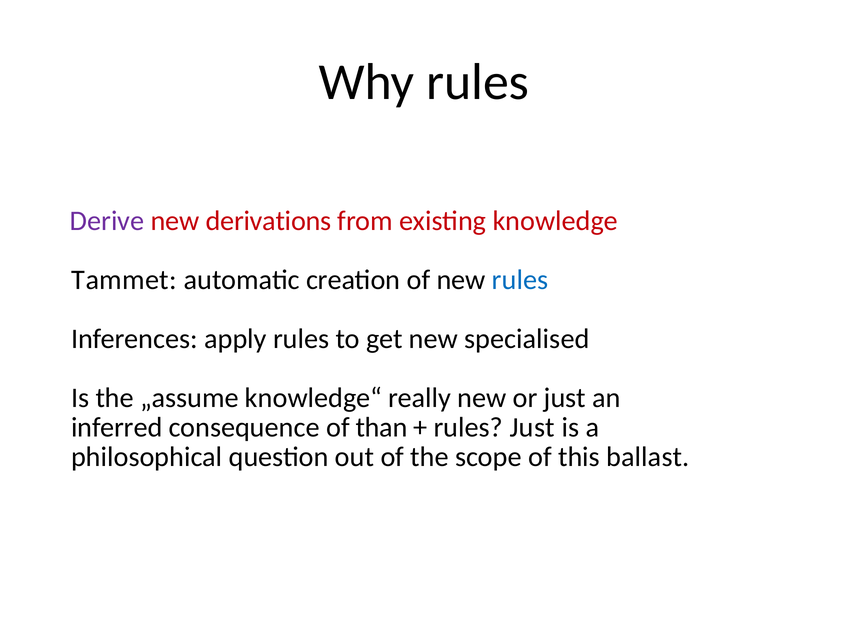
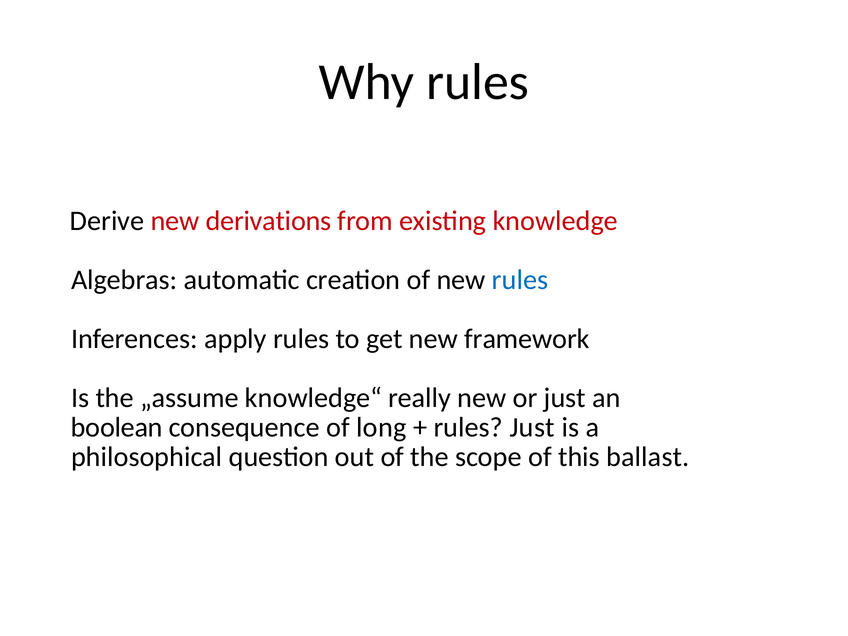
Derive colour: purple -> black (107, 221)
Tammet: Tammet -> Algebras (124, 280)
specialised: specialised -> framework (527, 339)
inferred: inferred -> boolean (117, 428)
than: than -> long (381, 428)
